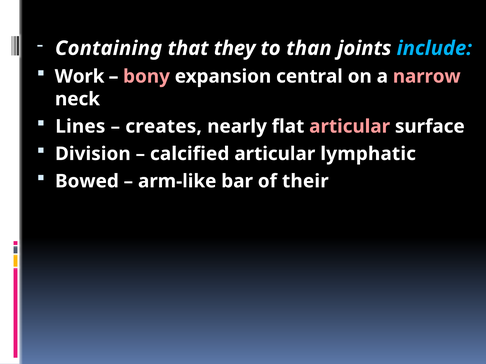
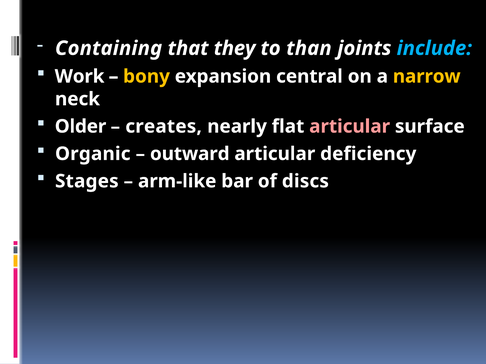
bony colour: pink -> yellow (146, 76)
narrow colour: pink -> yellow (427, 76)
Lines: Lines -> Older (81, 127)
Division: Division -> Organic (93, 154)
calcified: calcified -> outward (190, 154)
lymphatic: lymphatic -> deficiency (368, 154)
Bowed: Bowed -> Stages (87, 181)
their: their -> discs (305, 181)
